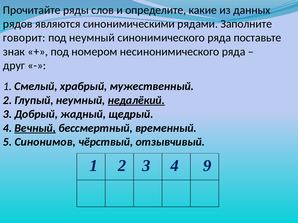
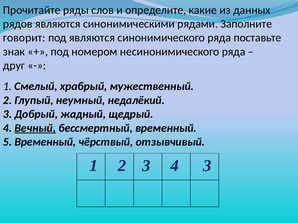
под неумный: неумный -> являются (92, 38)
недалёкий underline: present -> none (136, 100)
5 Синонимов: Синонимов -> Временный (45, 142)
4 9: 9 -> 3 (207, 166)
